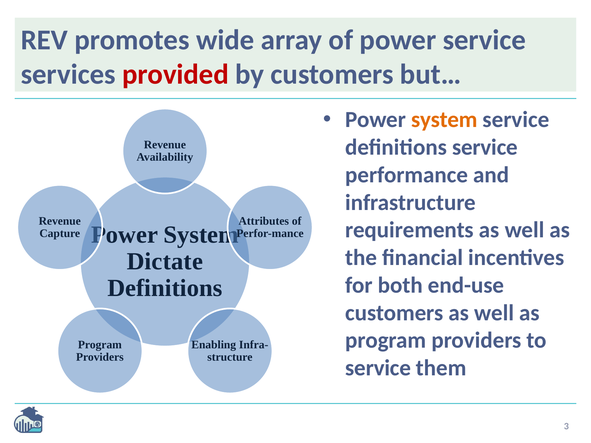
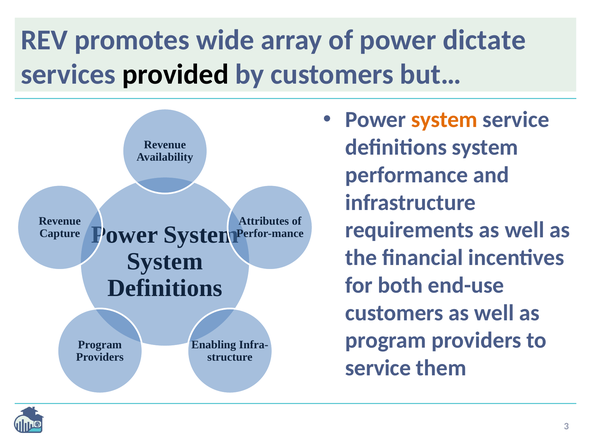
power service: service -> dictate (484, 40)
provided colour: red -> black (175, 74)
definitions service: service -> system (485, 147)
Dictate: Dictate -> System (165, 262)
